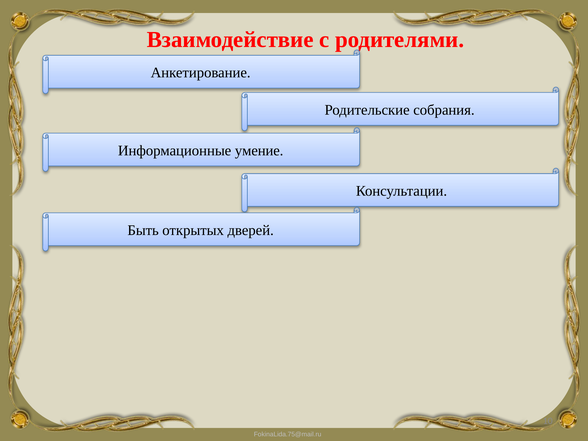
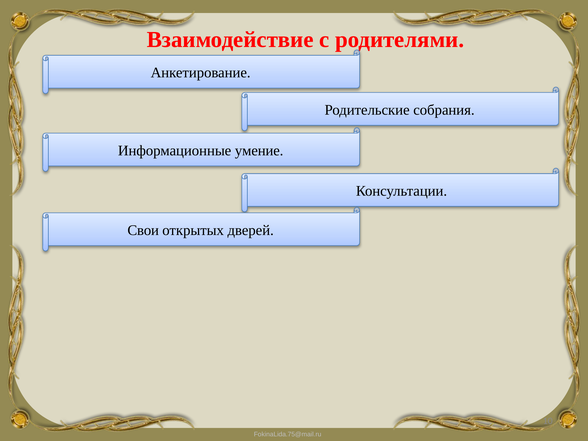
Быть: Быть -> Свои (143, 230)
